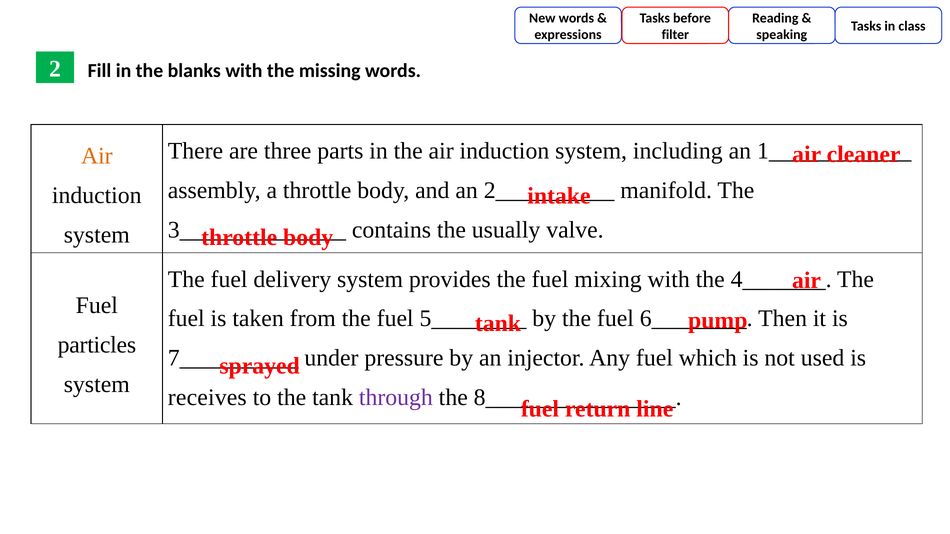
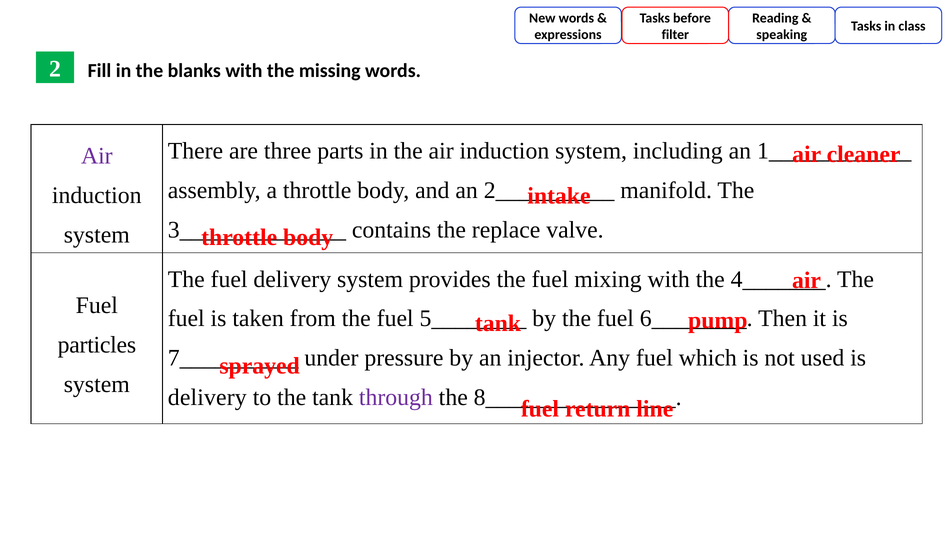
Air colour: orange -> purple (97, 156)
usually: usually -> replace (506, 230)
receives: receives -> delivery (207, 398)
